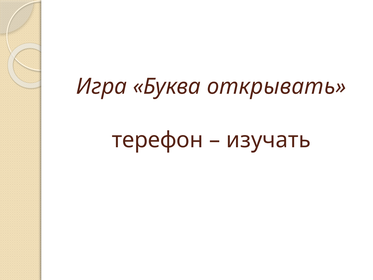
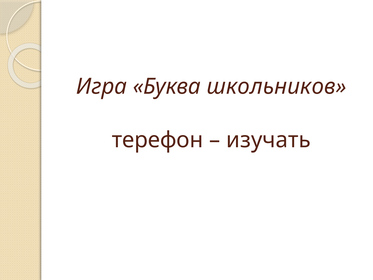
открывать: открывать -> школьников (277, 87)
